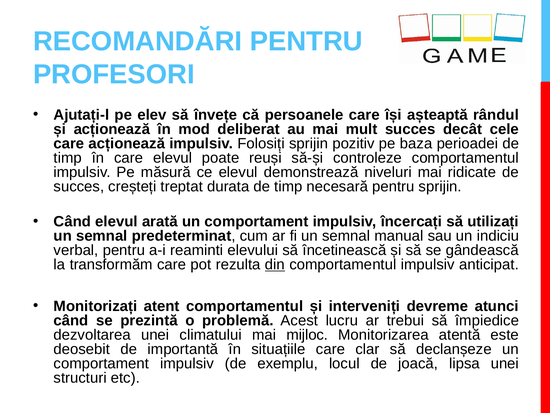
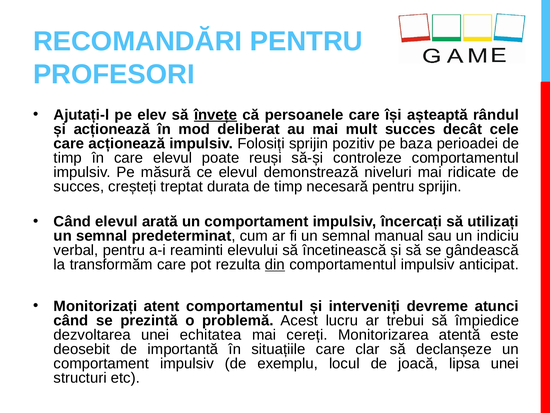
învețe underline: none -> present (216, 115)
climatului: climatului -> echitatea (211, 335)
mijloc: mijloc -> cereți (307, 335)
